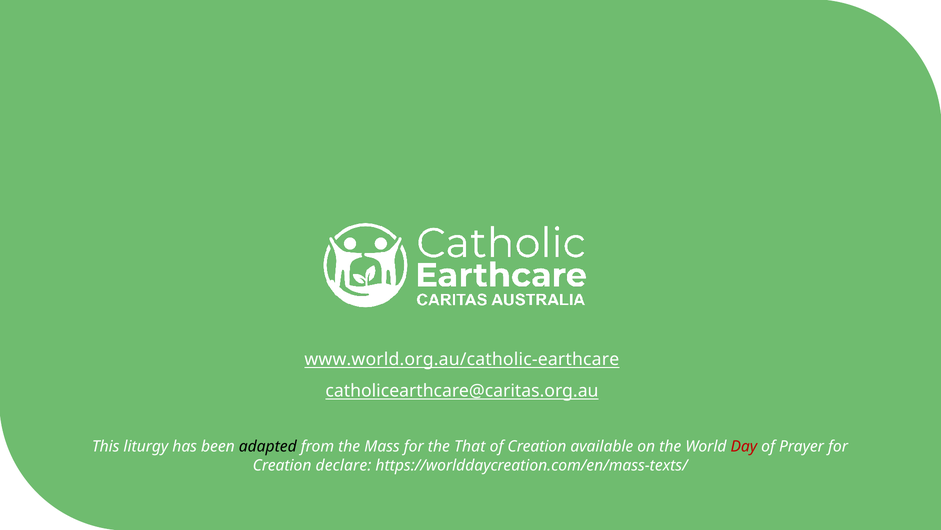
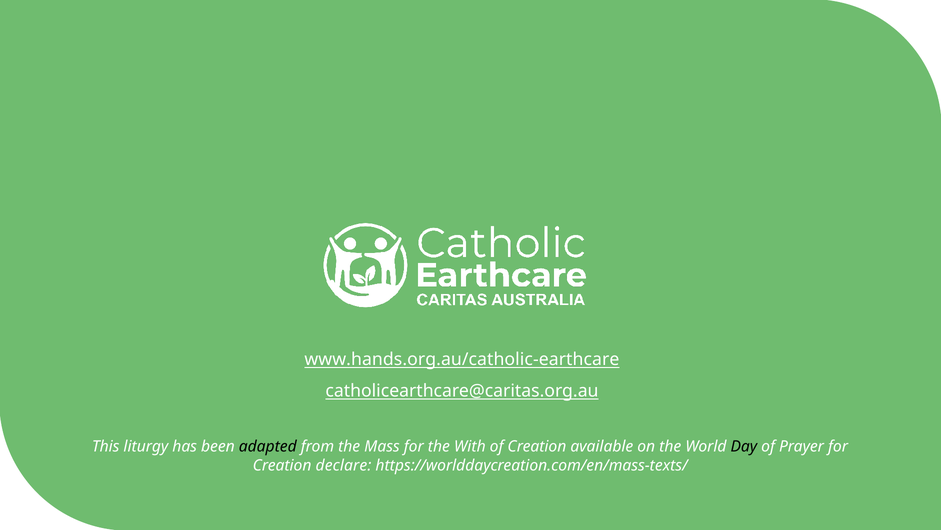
www.world.org.au/catholic-earthcare: www.world.org.au/catholic-earthcare -> www.hands.org.au/catholic-earthcare (462, 359)
That: That -> With (470, 446)
Day colour: red -> black (744, 446)
